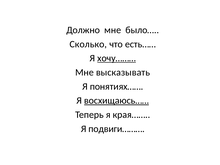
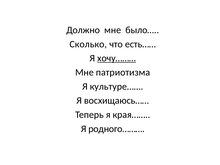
высказывать: высказывать -> патриотизма (123, 72)
понятиях……: понятиях…… -> культуре…… (117, 86)
восхищаюсь…… underline: present -> none (117, 101)
подвиги………: подвиги……… -> родного……… (117, 129)
